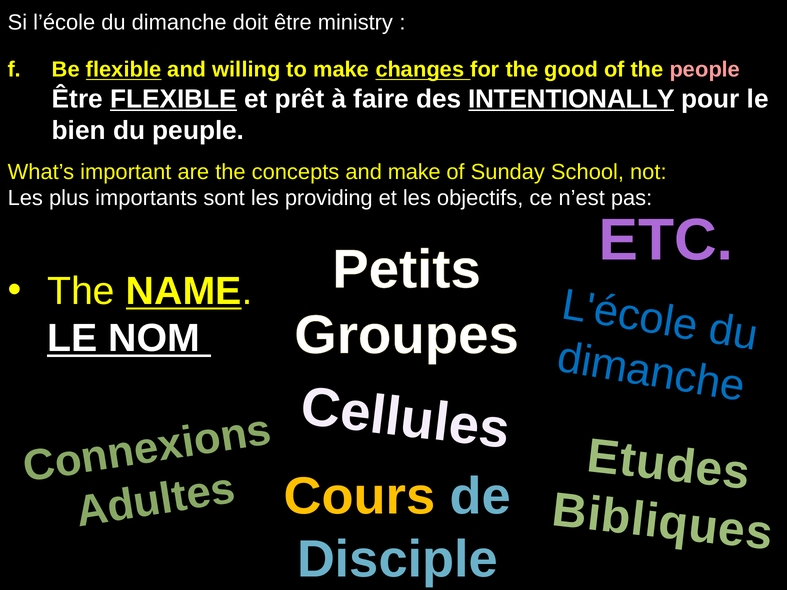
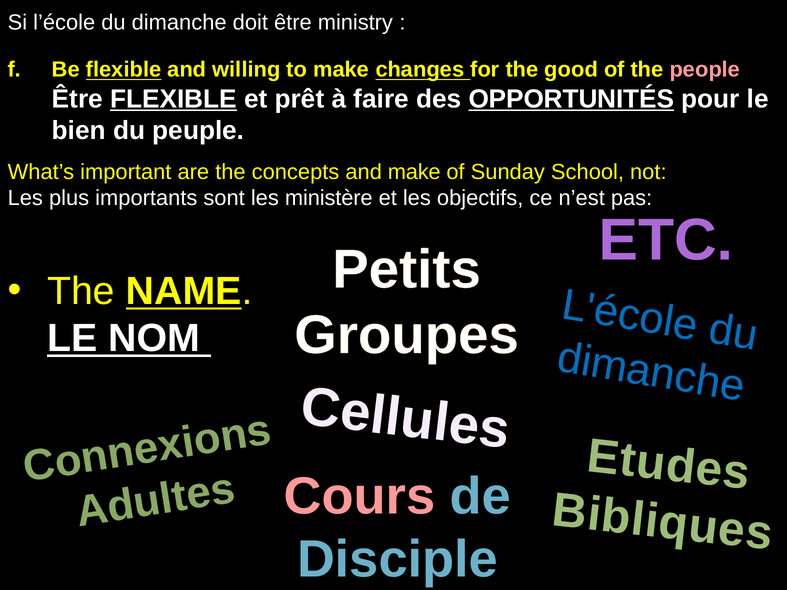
INTENTIONALLY: INTENTIONALLY -> OPPORTUNITÉS (571, 99)
providing: providing -> ministère (329, 198)
Cours colour: yellow -> pink (360, 497)
